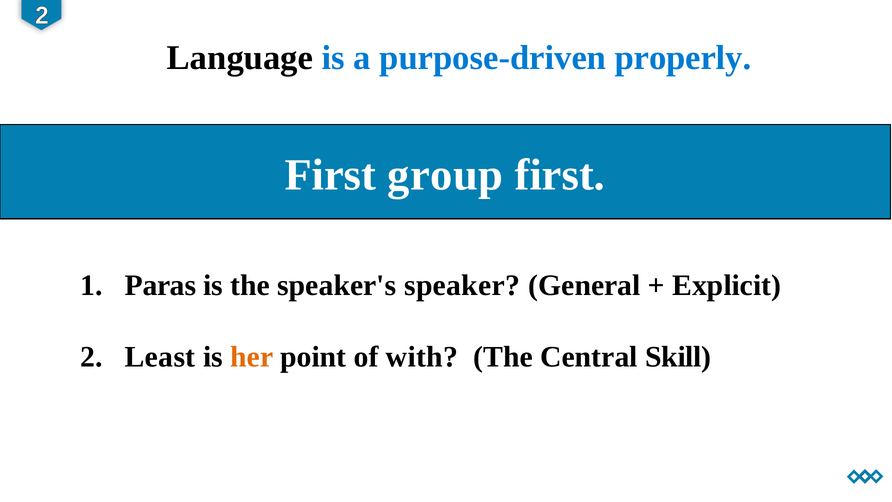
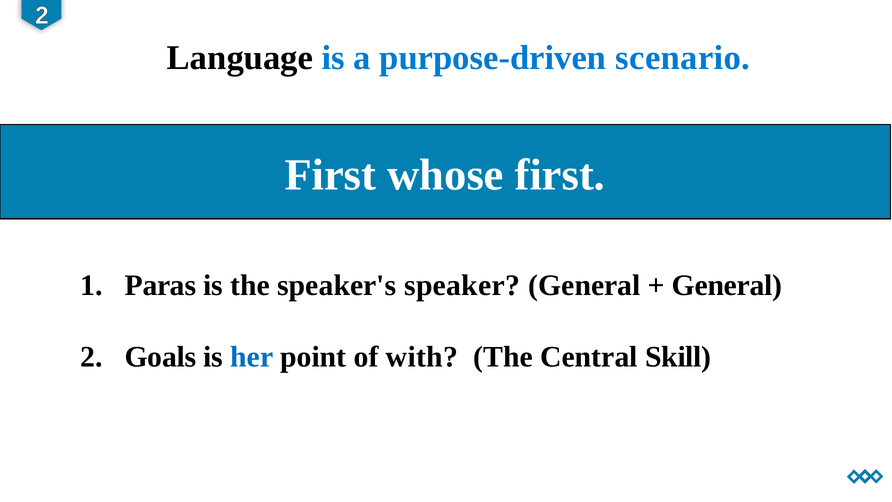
properly: properly -> scenario (683, 58)
group: group -> whose (445, 175)
Explicit: Explicit -> General (727, 285)
Least: Least -> Goals (160, 357)
her colour: orange -> blue (252, 357)
